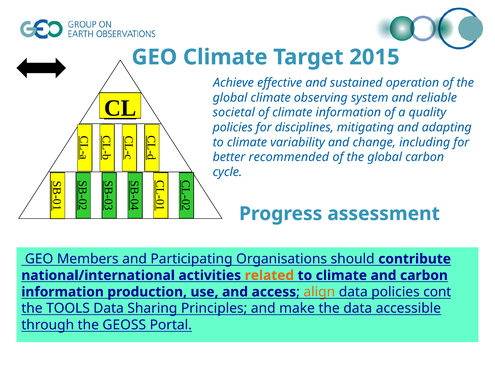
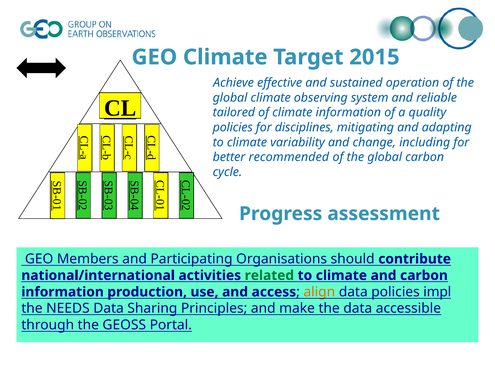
societal: societal -> tailored (234, 113)
related colour: orange -> green (269, 276)
cont: cont -> impl (437, 292)
TOOLS: TOOLS -> NEEDS (68, 309)
